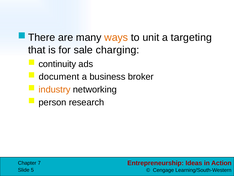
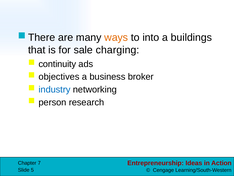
unit: unit -> into (151, 37)
targeting: targeting -> buildings (191, 37)
document: document -> objectives (59, 77)
industry colour: orange -> blue (55, 89)
